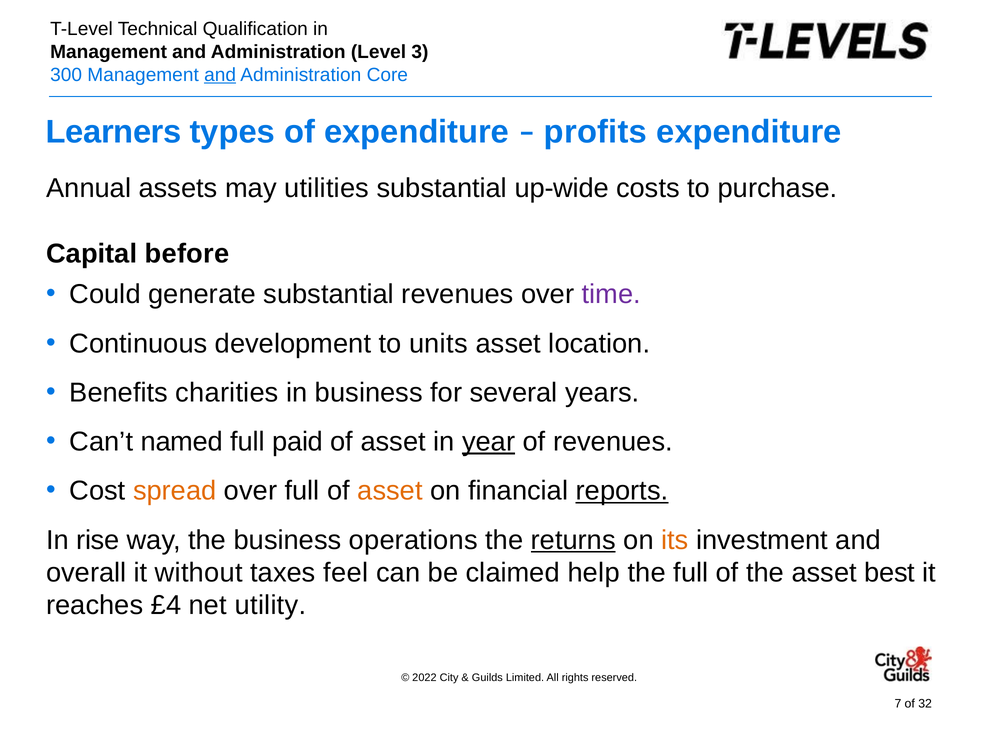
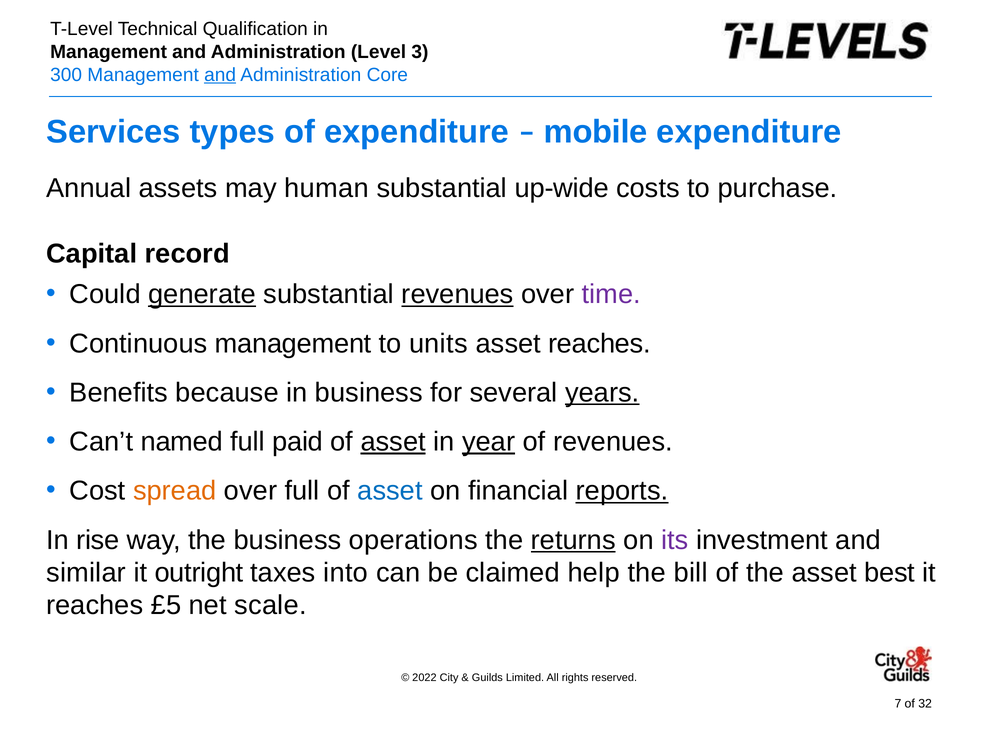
Learners: Learners -> Services (113, 132)
profits: profits -> mobile (596, 132)
utilities: utilities -> human (327, 188)
before: before -> record (187, 253)
generate underline: none -> present (202, 294)
revenues underline: none -> present (458, 294)
Continuous development: development -> management (293, 343)
asset location: location -> reaches (599, 343)
charities: charities -> because (227, 393)
years underline: none -> present (602, 393)
asset underline: none -> present (393, 442)
asset colour: orange -> blue (390, 491)
its colour: orange -> purple (675, 540)
overall: overall -> similar (86, 573)
without: without -> outright (199, 573)
feel: feel -> into (346, 573)
the full: full -> bill (691, 573)
£4: £4 -> £5 (166, 605)
utility: utility -> scale (271, 605)
